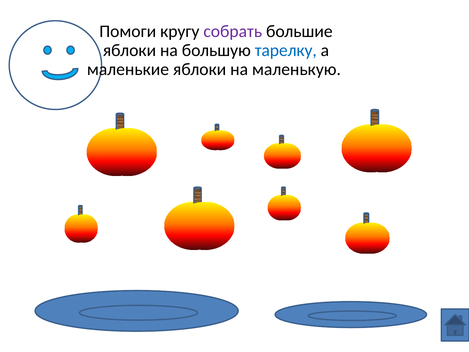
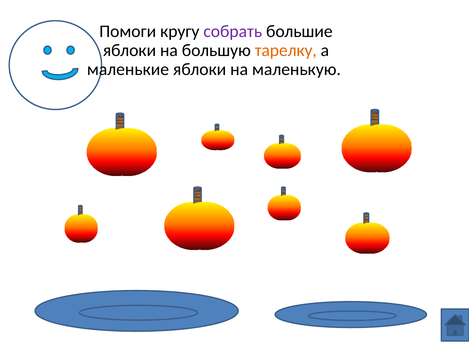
тарелку colour: blue -> orange (286, 50)
